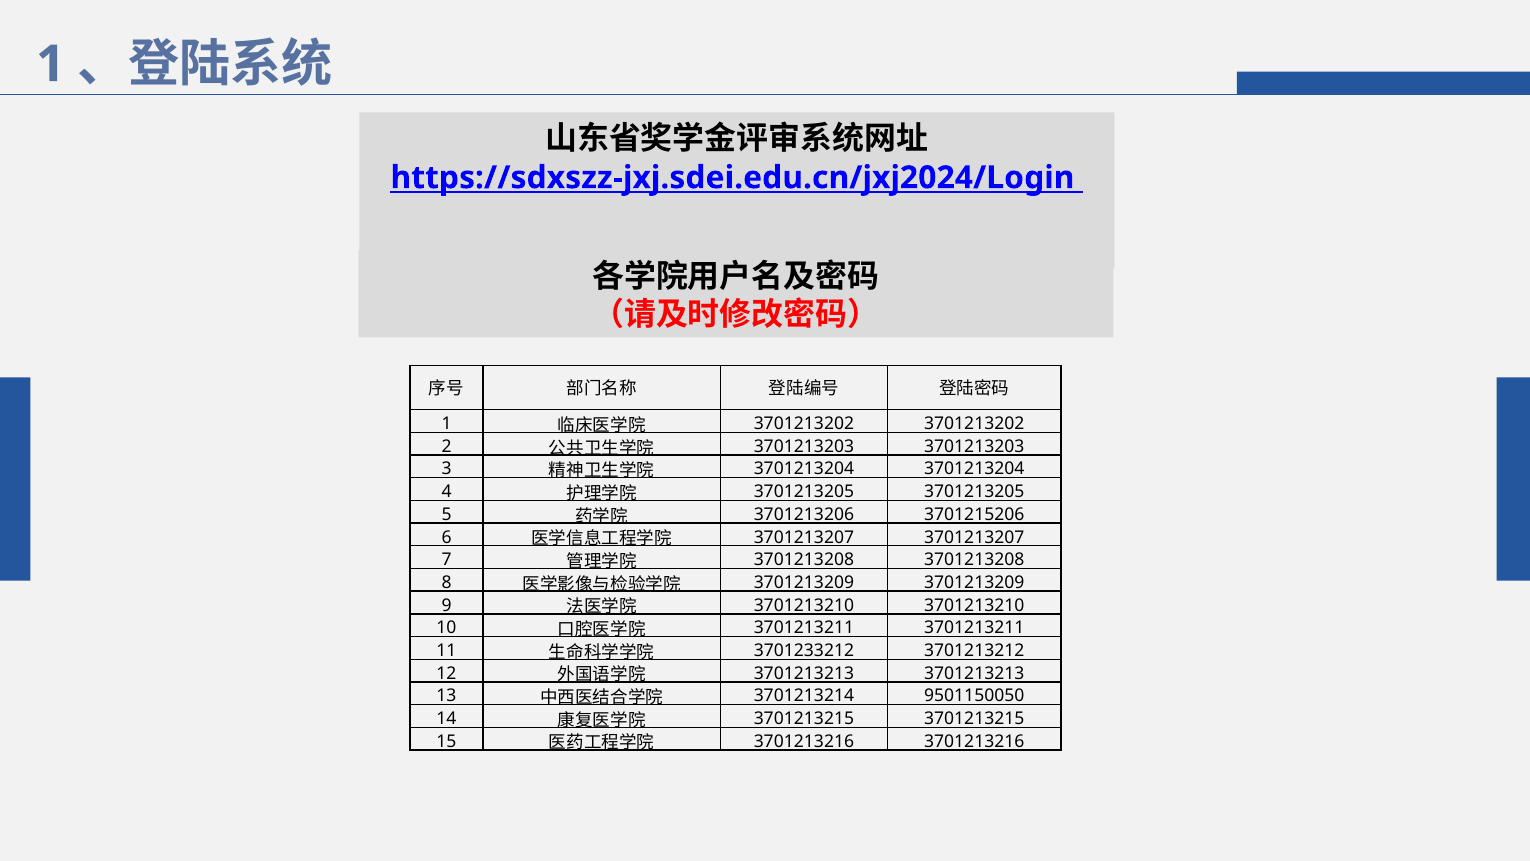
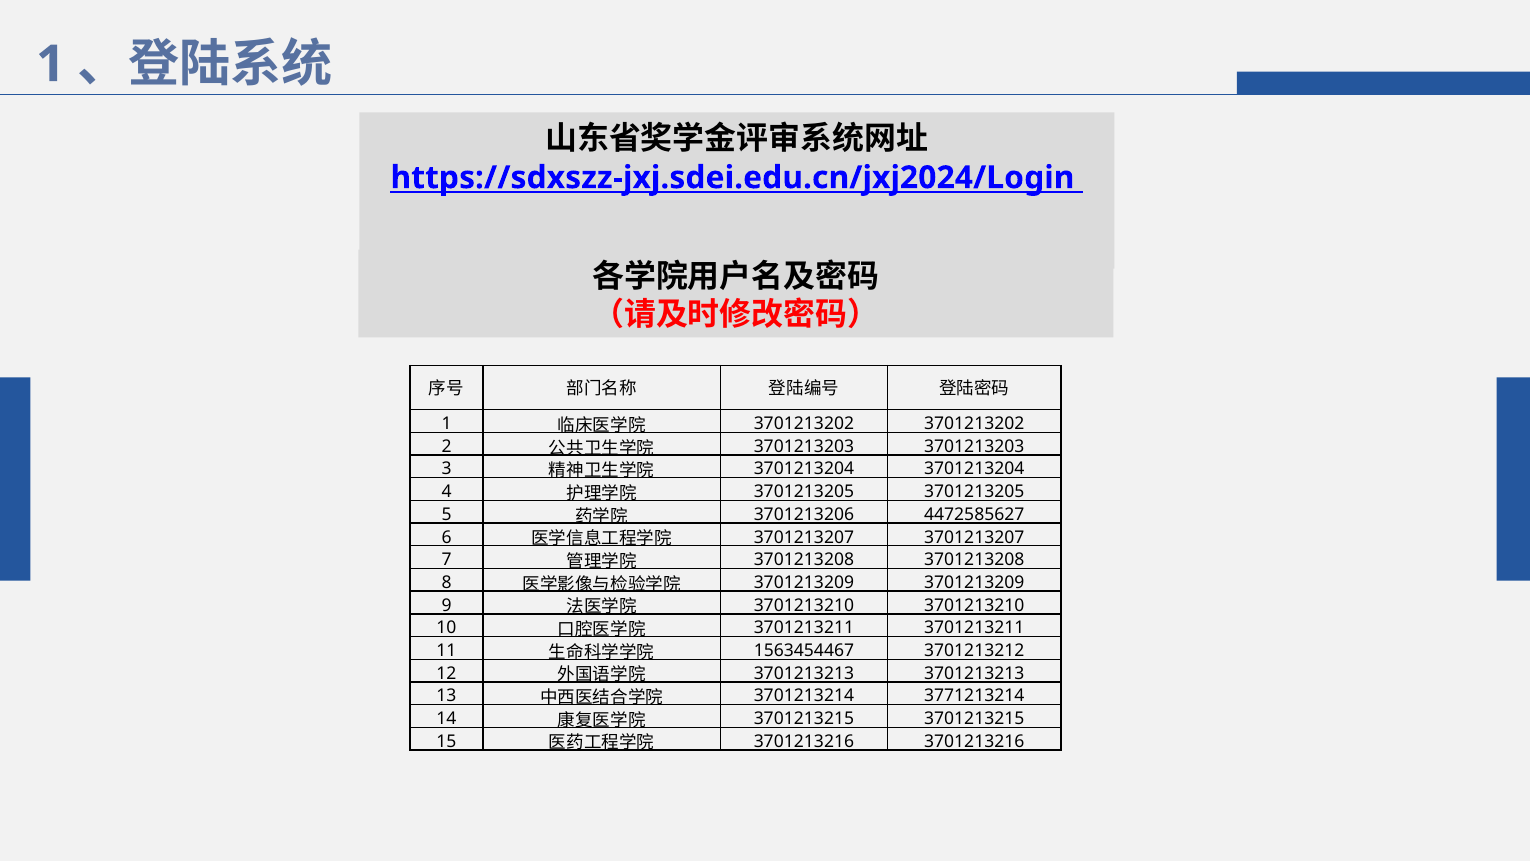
3701215206: 3701215206 -> 4472585627 (974, 514)
3701233212: 3701233212 -> 1563454467 (804, 650)
9501150050: 9501150050 -> 3771213214 (974, 696)
